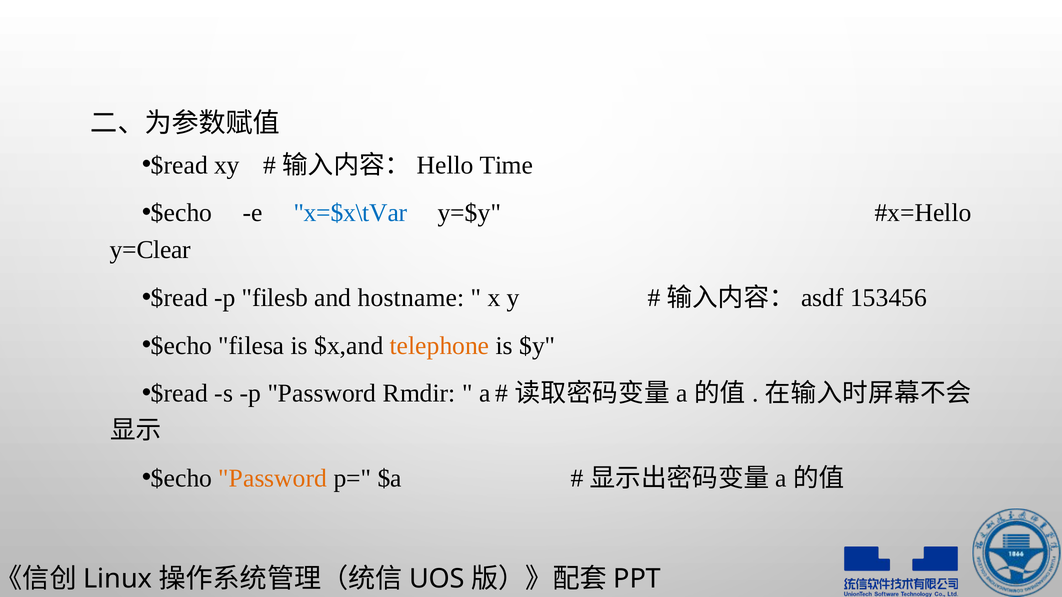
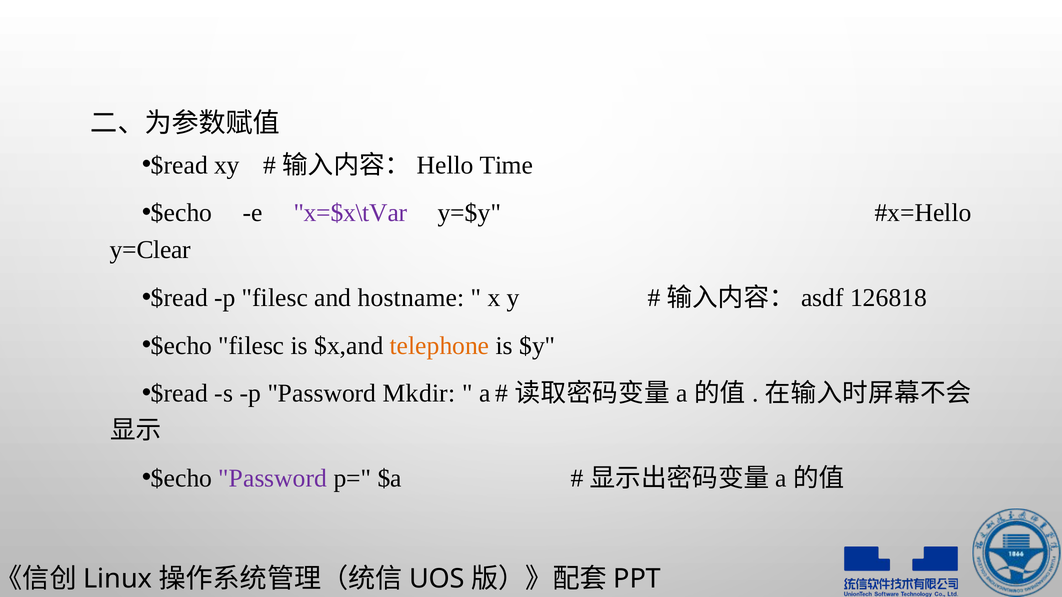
x=$x\tVar colour: blue -> purple (350, 213)
p filesb: filesb -> filesc (275, 298)
153456: 153456 -> 126818 (889, 298)
filesa: filesa -> filesc (251, 346)
Rmdir: Rmdir -> Mkdir (419, 394)
Password colour: orange -> purple (273, 479)
